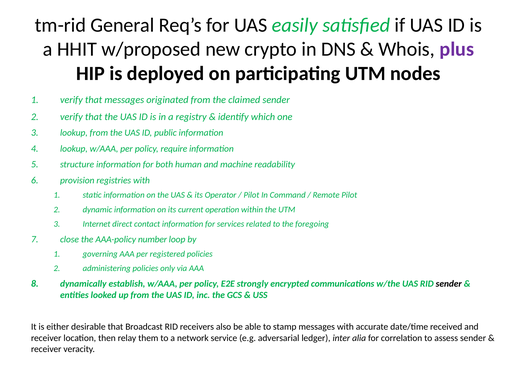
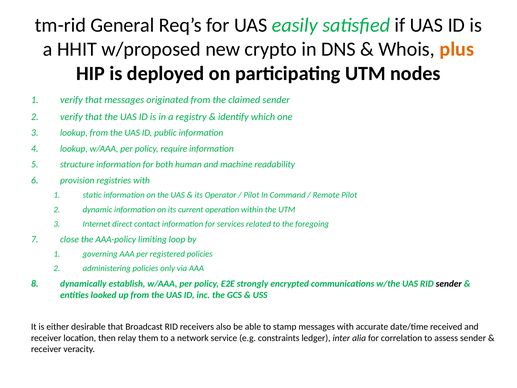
plus colour: purple -> orange (457, 49)
number: number -> limiting (152, 239)
adversarial: adversarial -> constraints (279, 338)
